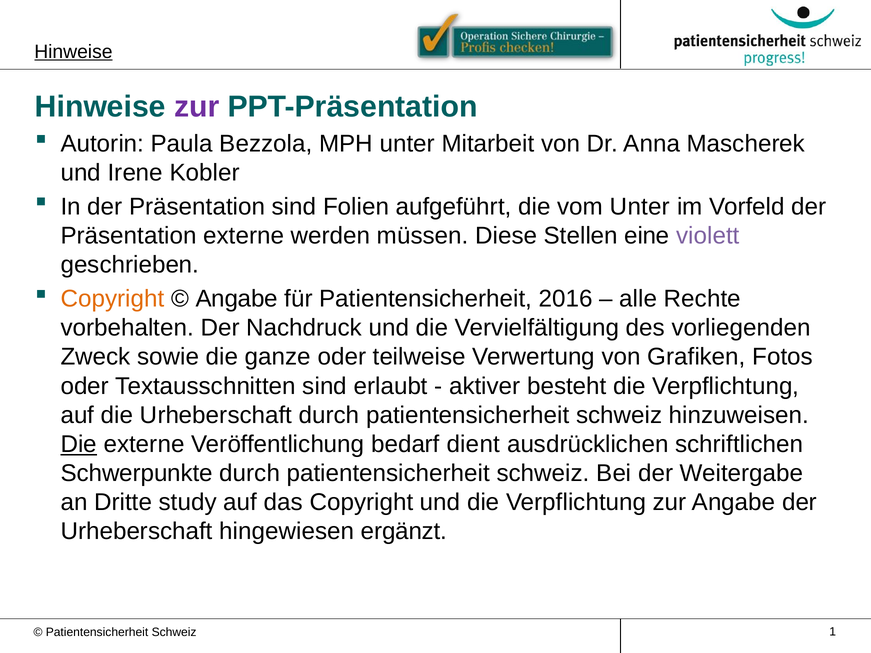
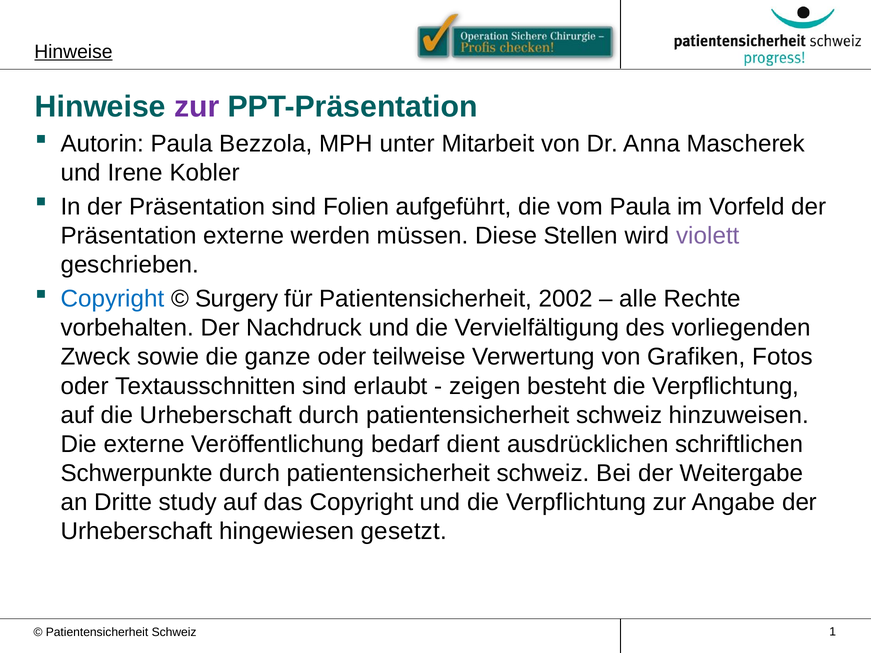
vom Unter: Unter -> Paula (640, 207)
eine: eine -> wird (647, 236)
Copyright colour: orange -> blue (112, 299)
Angabe: Angabe -> Surgery (237, 299)
2016: 2016 -> 2002 (566, 299)
aktiver: aktiver -> zeigen (485, 386)
Die underline: present -> none (79, 444)
ergänzt: ergänzt -> gesetzt (404, 532)
